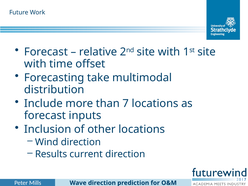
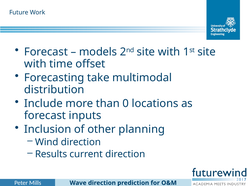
relative: relative -> models (98, 52)
7: 7 -> 0 (126, 104)
other locations: locations -> planning (142, 129)
